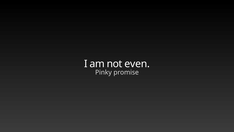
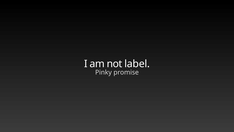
even: even -> label (137, 64)
